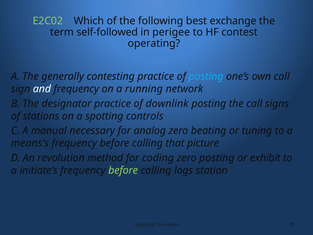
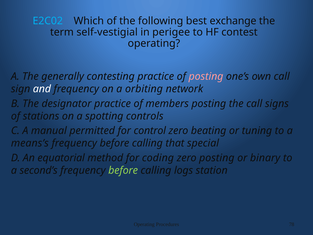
E2C02 colour: light green -> light blue (48, 21)
self-followed: self-followed -> self-vestigial (107, 32)
posting colour: light blue -> pink (206, 76)
running: running -> orbiting (144, 89)
downlink: downlink -> members (167, 103)
necessary: necessary -> permitted (92, 131)
analog: analog -> control (150, 131)
picture: picture -> special (203, 143)
revolution: revolution -> equatorial (61, 158)
exhibit: exhibit -> binary (265, 158)
initiate’s: initiate’s -> second’s (39, 170)
